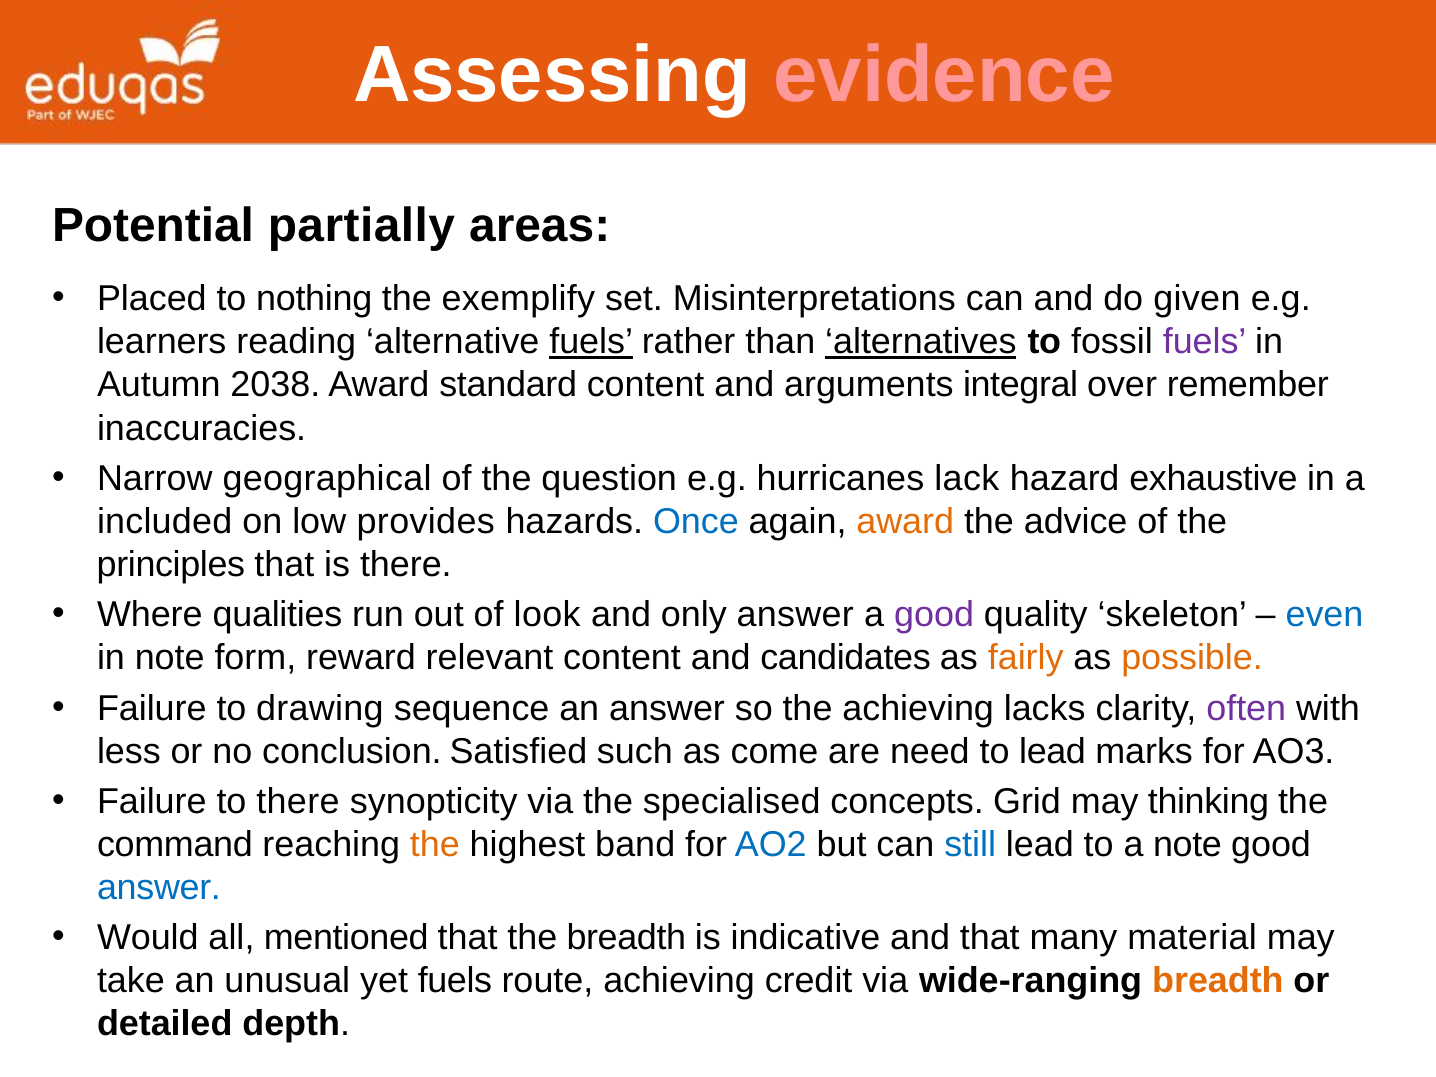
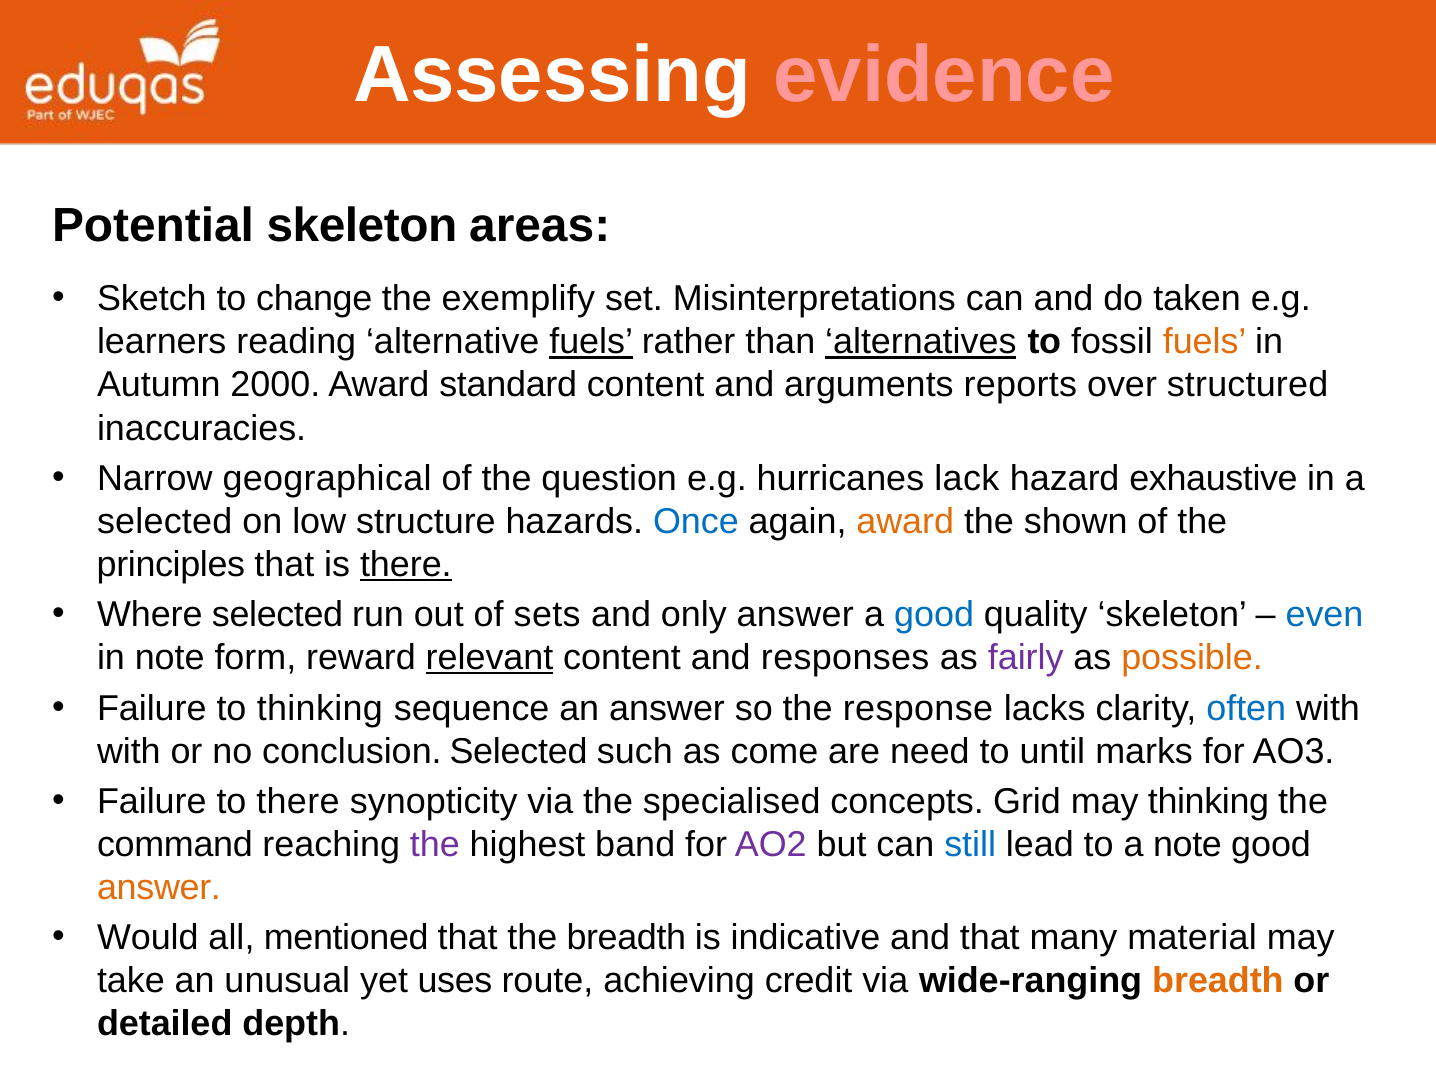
Potential partially: partially -> skeleton (362, 226)
Placed: Placed -> Sketch (152, 299)
nothing: nothing -> change (314, 299)
given: given -> taken (1197, 299)
fuels colour: purple -> orange (1205, 342)
2038: 2038 -> 2000 (275, 385)
integral: integral -> reports (1020, 385)
remember: remember -> structured (1248, 385)
included: included -> selected (165, 522)
provides: provides -> structure (426, 522)
advice: advice -> shown (1076, 522)
there underline: none -> present (406, 565)
Where qualities: qualities -> selected (278, 615)
look: look -> sets (547, 615)
good colour: purple -> blue (934, 615)
relevant underline: none -> present (490, 658)
candidates: candidates -> responses (845, 658)
fairly colour: orange -> purple (1026, 658)
to drawing: drawing -> thinking (320, 708)
the achieving: achieving -> response (918, 708)
often colour: purple -> blue (1246, 708)
less: less -> with (129, 751)
conclusion Satisfied: Satisfied -> Selected (518, 751)
to lead: lead -> until (1052, 751)
the colour: orange -> purple (435, 845)
AO2 colour: blue -> purple (771, 845)
answer colour: blue -> orange (159, 888)
yet fuels: fuels -> uses (455, 981)
